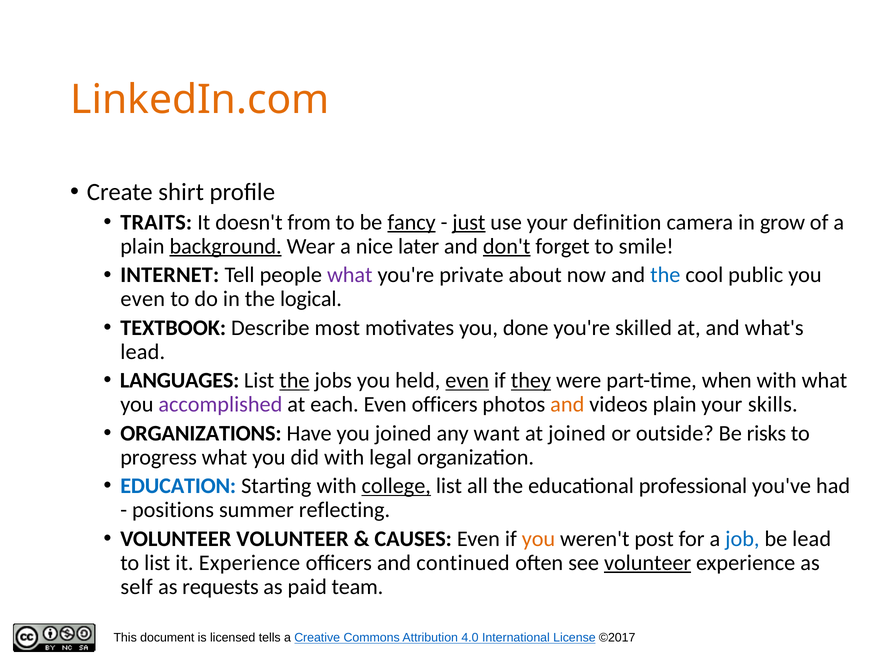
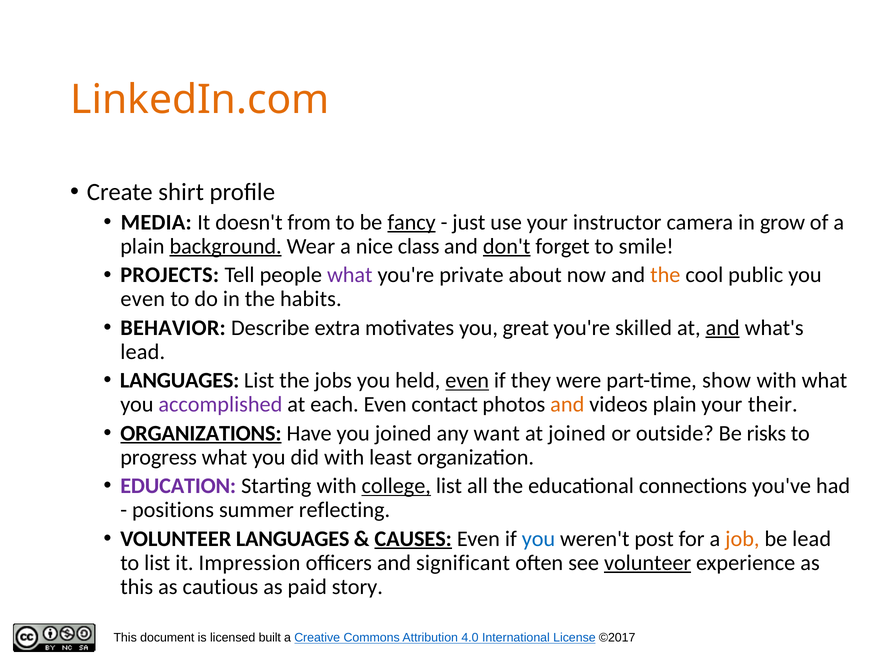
TRAITS: TRAITS -> MEDIA (156, 222)
just underline: present -> none (469, 222)
definition: definition -> instructor (617, 222)
later: later -> class (419, 246)
INTERNET: INTERNET -> PROJECTS (170, 275)
the colour: blue -> orange (665, 275)
logical: logical -> habits (311, 299)
TEXTBOOK: TEXTBOOK -> BEHAVIOR (173, 328)
most: most -> extra (337, 328)
done: done -> great (526, 328)
and underline: none -> present (723, 328)
the underline: present -> none (294, 381)
they underline: present -> none (531, 381)
when: when -> show (727, 381)
Even officers: officers -> contact (445, 405)
skills: skills -> their (773, 405)
ORGANIZATIONS underline: none -> present (201, 433)
legal: legal -> least (391, 457)
EDUCATION colour: blue -> purple (178, 486)
professional: professional -> connections (693, 486)
VOLUNTEER VOLUNTEER: VOLUNTEER -> LANGUAGES (293, 539)
CAUSES underline: none -> present (413, 539)
you colour: orange -> blue (539, 539)
job colour: blue -> orange (742, 539)
it Experience: Experience -> Impression (249, 563)
continued: continued -> significant (463, 563)
self: self -> this (137, 587)
requests: requests -> cautious (220, 587)
team: team -> story (357, 587)
tells: tells -> built (270, 638)
